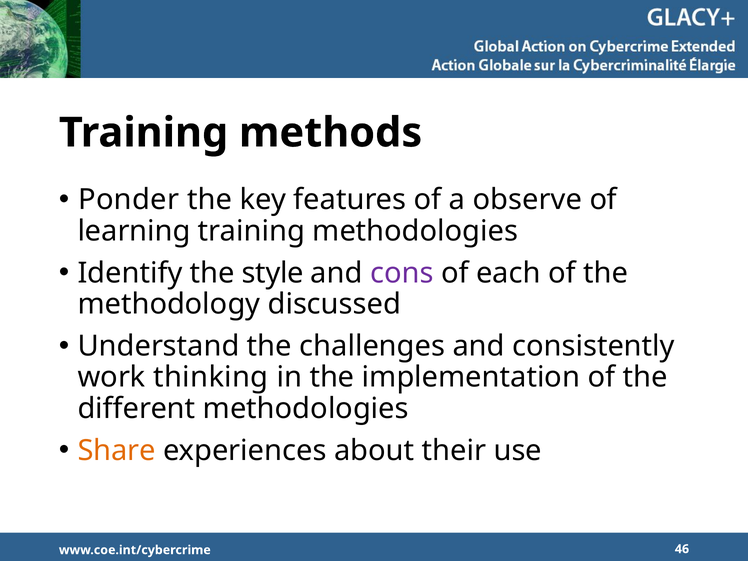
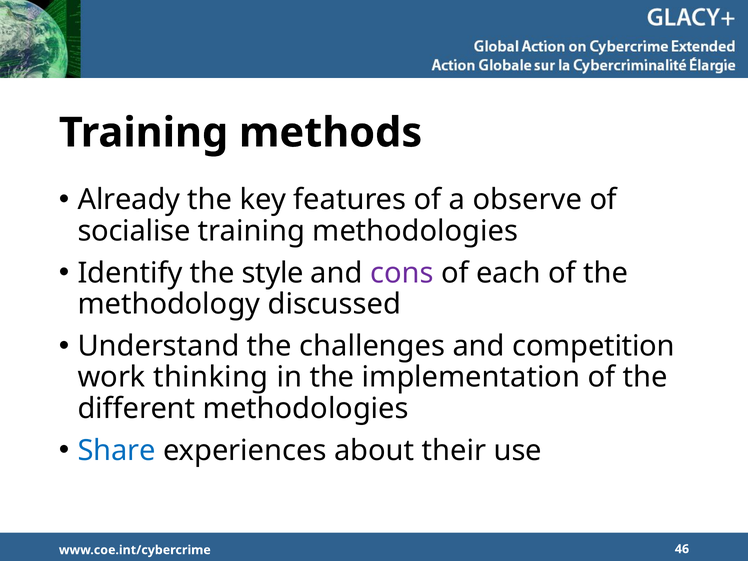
Ponder: Ponder -> Already (129, 200)
learning: learning -> socialise (134, 231)
consistently: consistently -> competition (594, 346)
Share colour: orange -> blue (117, 451)
